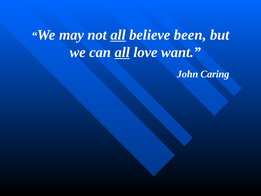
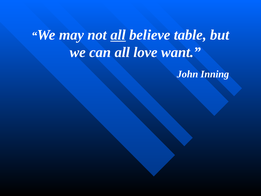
been: been -> table (190, 35)
all underline: present -> none (122, 52)
Caring: Caring -> Inning (215, 74)
